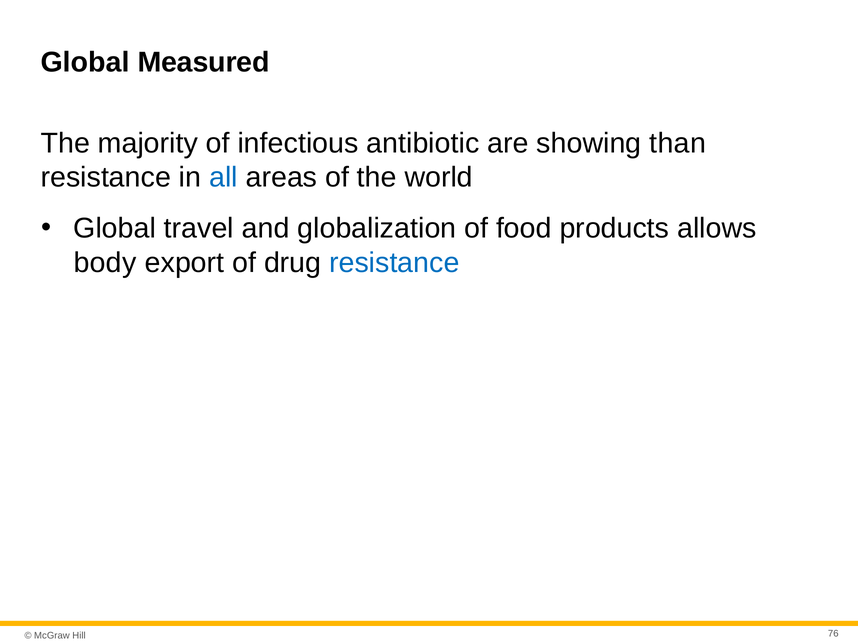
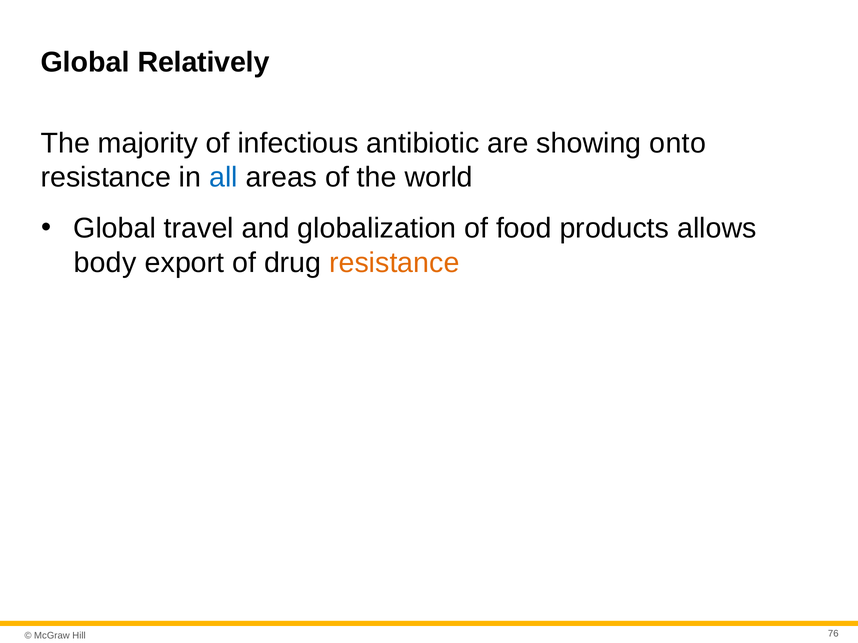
Measured: Measured -> Relatively (204, 62)
than: than -> onto (678, 143)
resistance colour: blue -> orange (394, 263)
